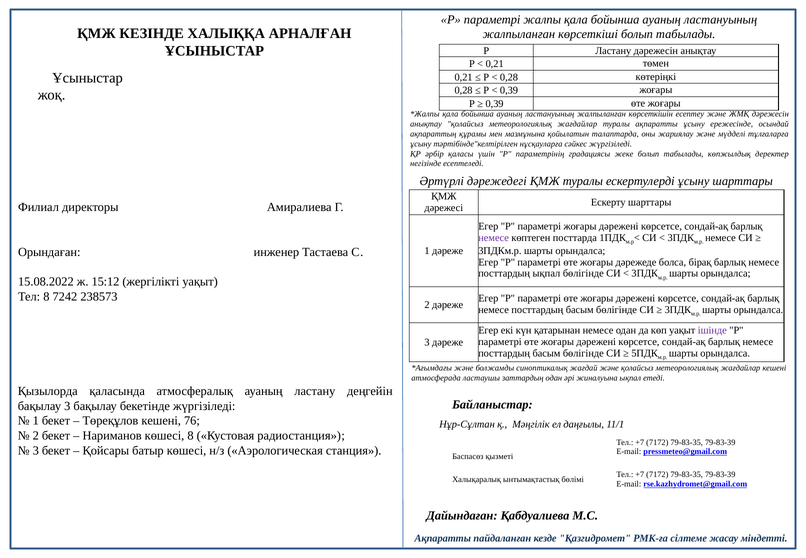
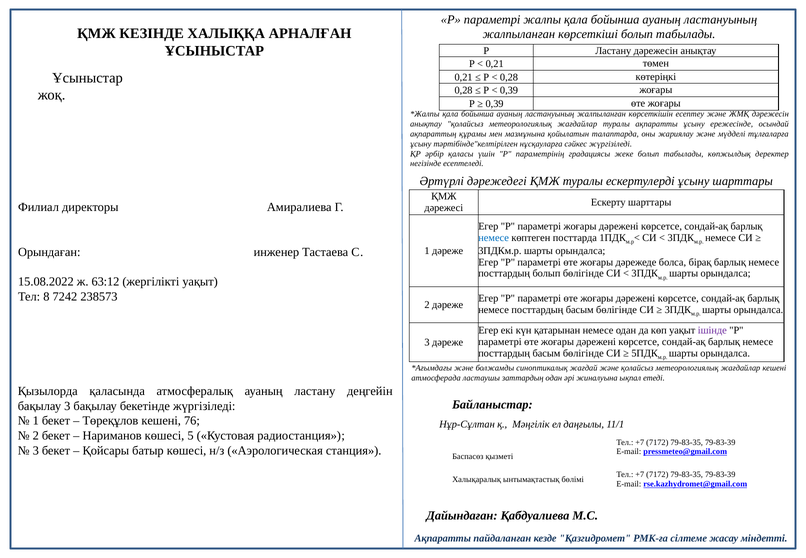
немесе colour: purple -> blue (494, 238)
посттардың ықпал: ықпал -> болып (546, 274)
15:12: 15:12 -> 63:12 (105, 282)
көшесі 8: 8 -> 5 (191, 436)
